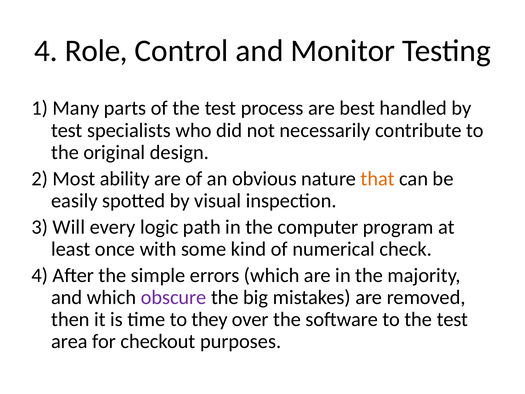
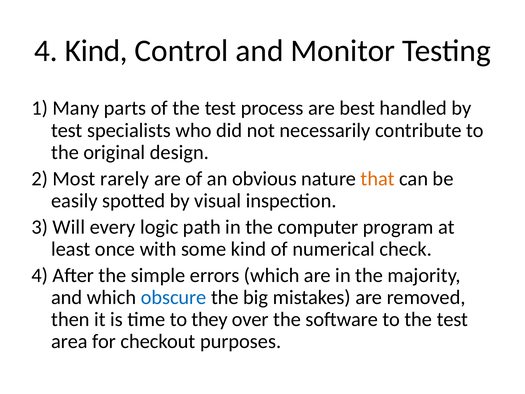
4 Role: Role -> Kind (96, 51)
ability: ability -> rarely (125, 179)
obscure colour: purple -> blue (174, 297)
